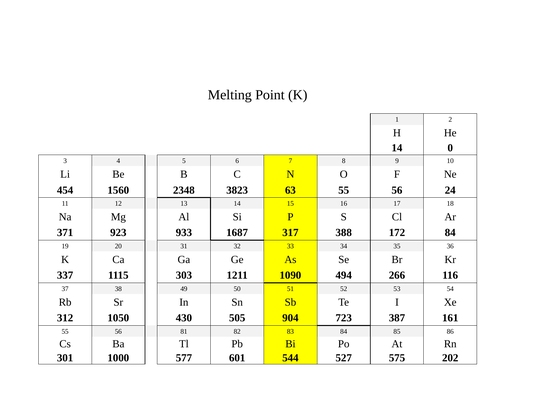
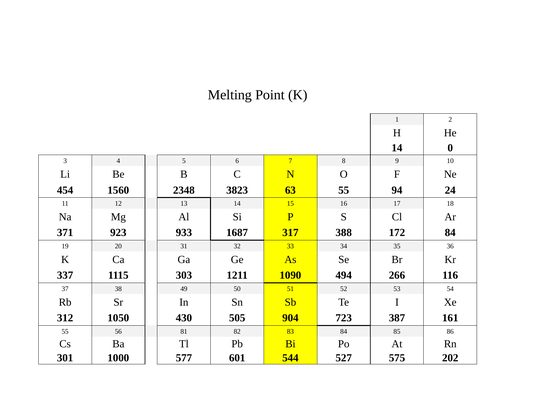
63 55 56: 56 -> 94 (397, 190)
